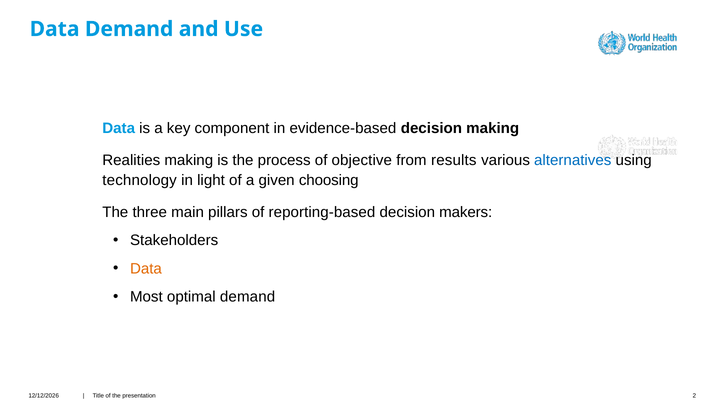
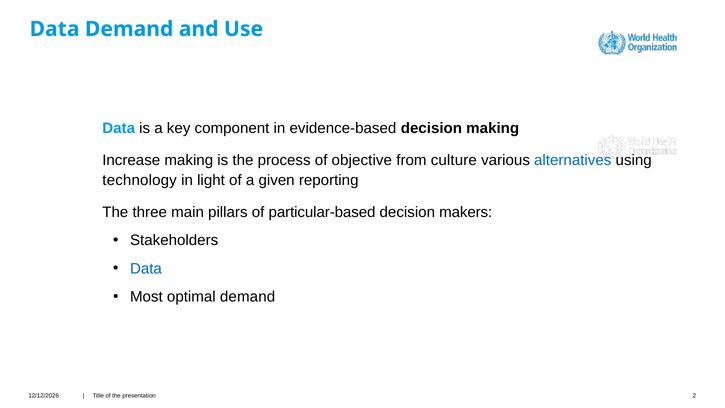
Realities: Realities -> Increase (131, 160)
results: results -> culture (454, 160)
choosing: choosing -> reporting (329, 180)
reporting-based: reporting-based -> particular-based (322, 212)
Data colour: orange -> blue (146, 269)
